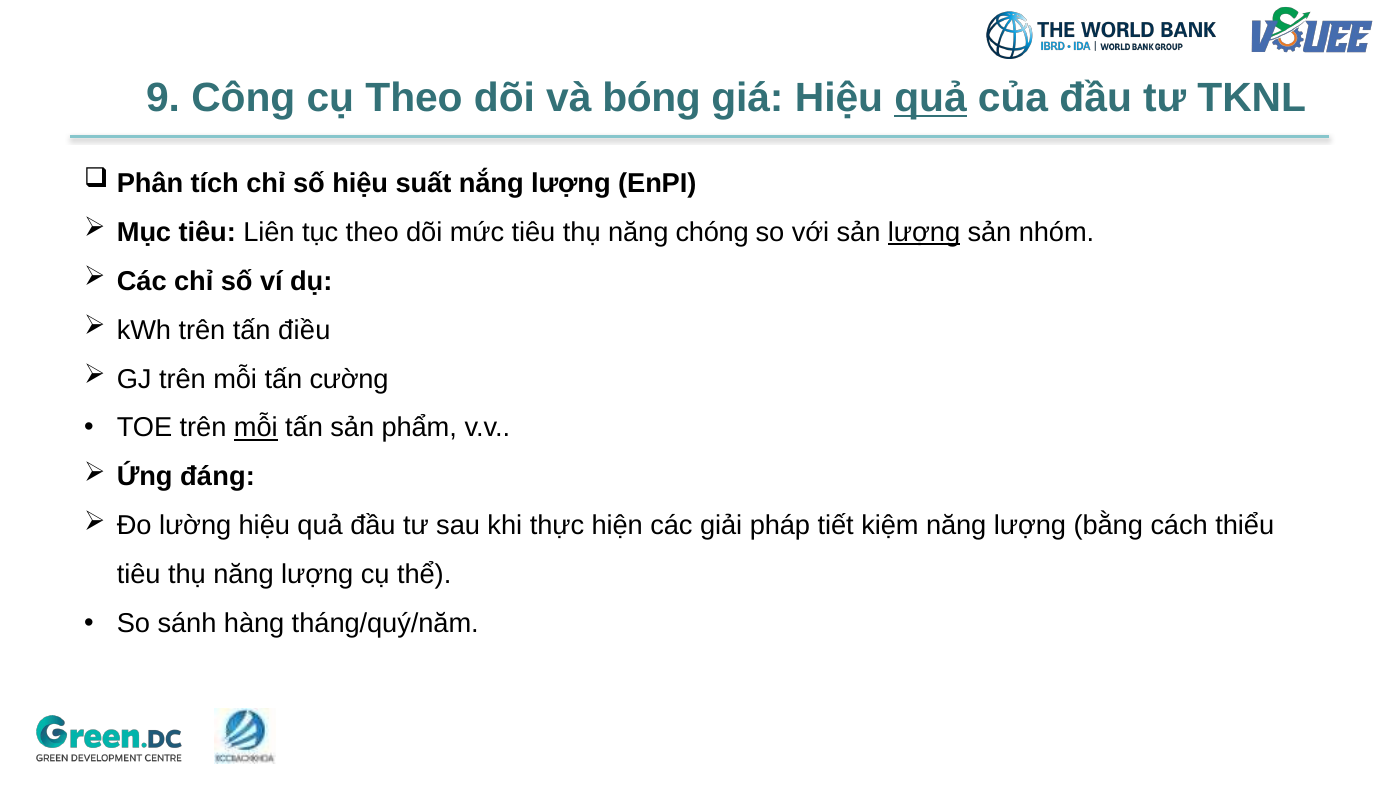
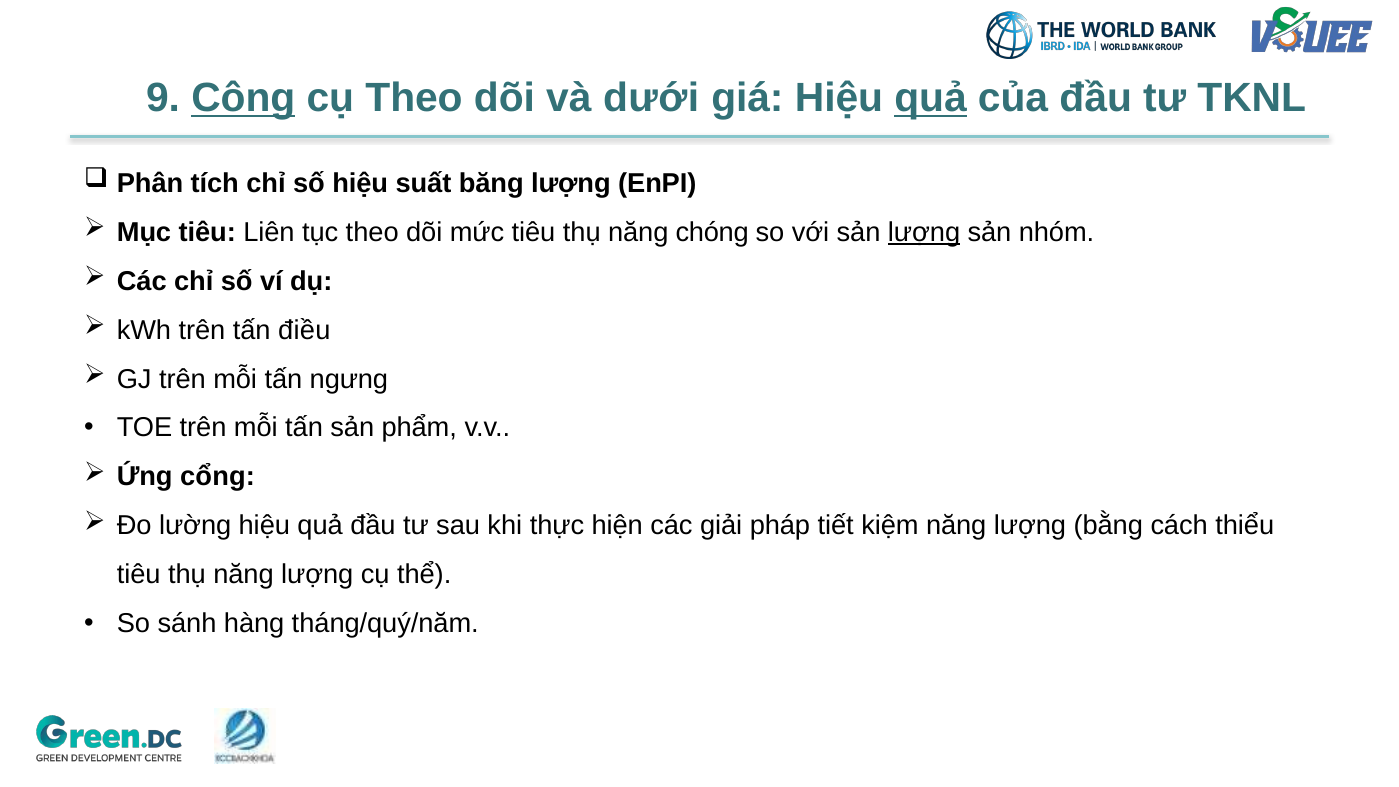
Công underline: none -> present (243, 98)
bóng: bóng -> dưới (651, 98)
nắng: nắng -> băng (491, 183)
cường: cường -> ngưng (349, 379)
mỗi underline: present -> none (256, 428)
đáng: đáng -> cổng (218, 477)
